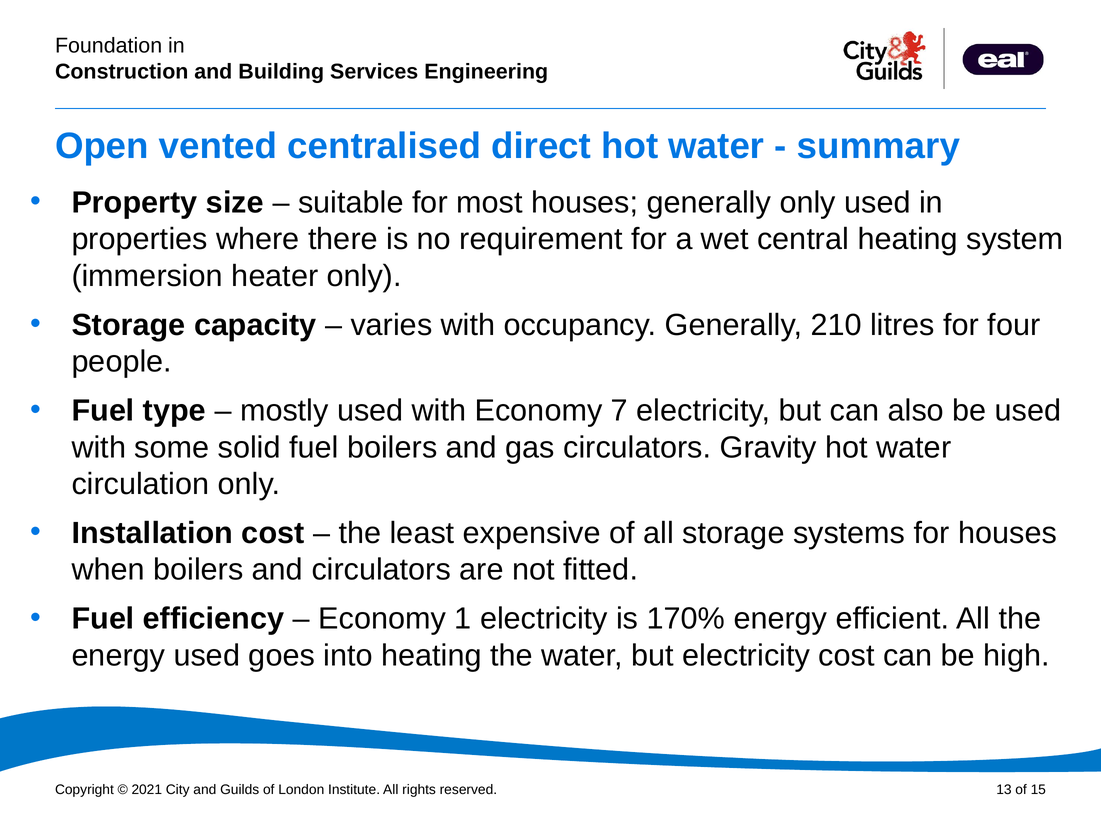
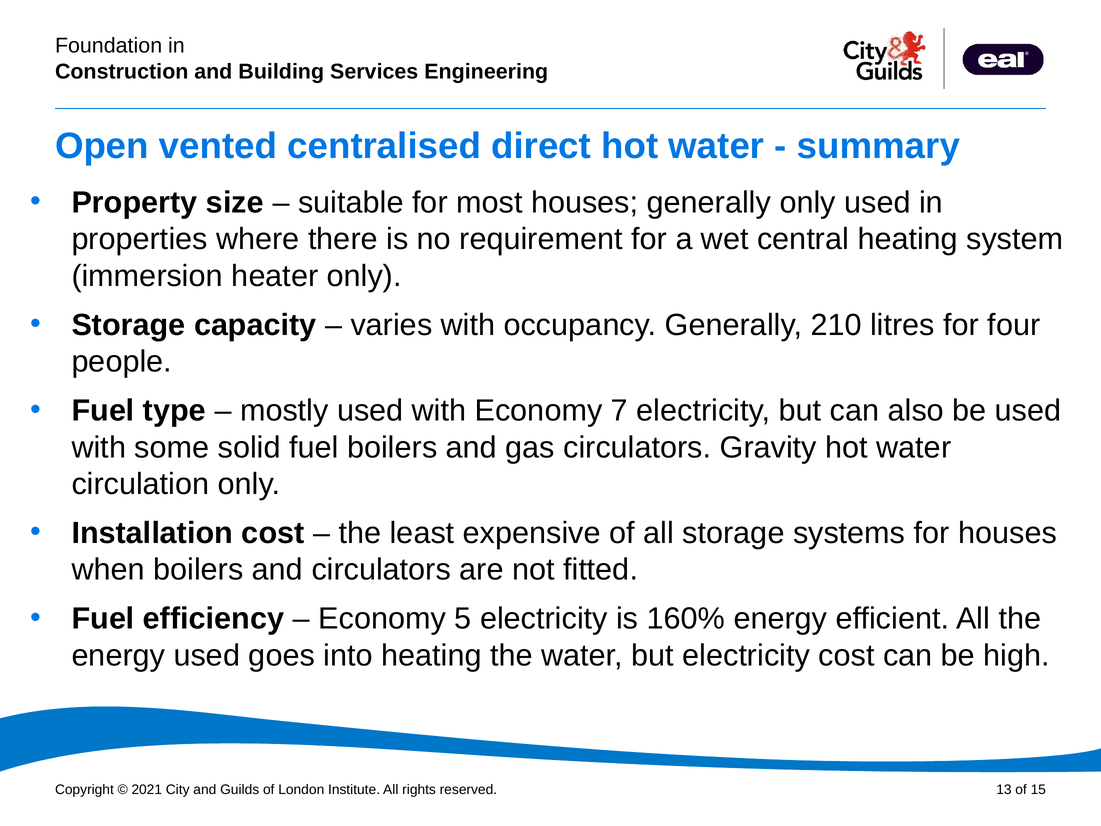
1: 1 -> 5 (463, 619)
170%: 170% -> 160% (686, 619)
